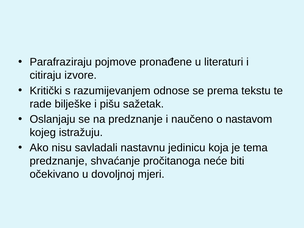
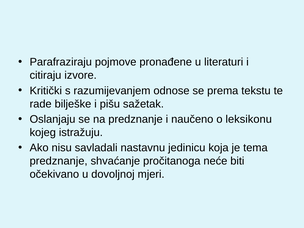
nastavom: nastavom -> leksikonu (249, 119)
